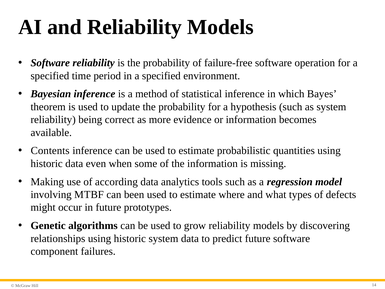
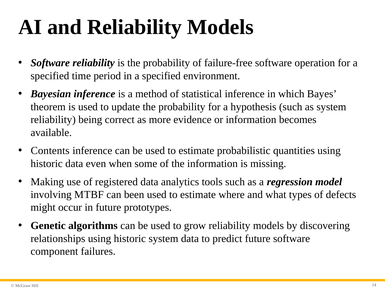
according: according -> registered (116, 182)
